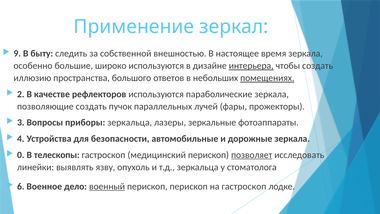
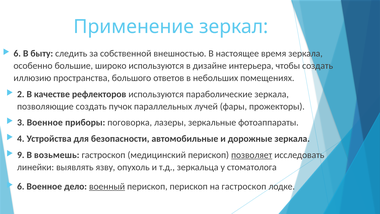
9: 9 -> 6 (17, 54)
интерьера underline: present -> none (251, 66)
помещениях underline: present -> none (267, 78)
3 Вопросы: Вопросы -> Военное (45, 122)
приборы зеркальца: зеркальца -> поговорка (130, 122)
0: 0 -> 9 (21, 155)
телескопы: телескопы -> возьмешь (57, 155)
